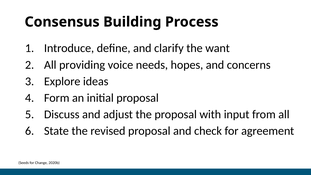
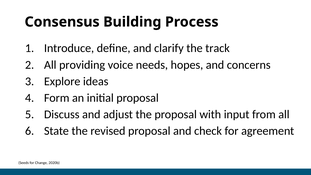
want: want -> track (218, 48)
